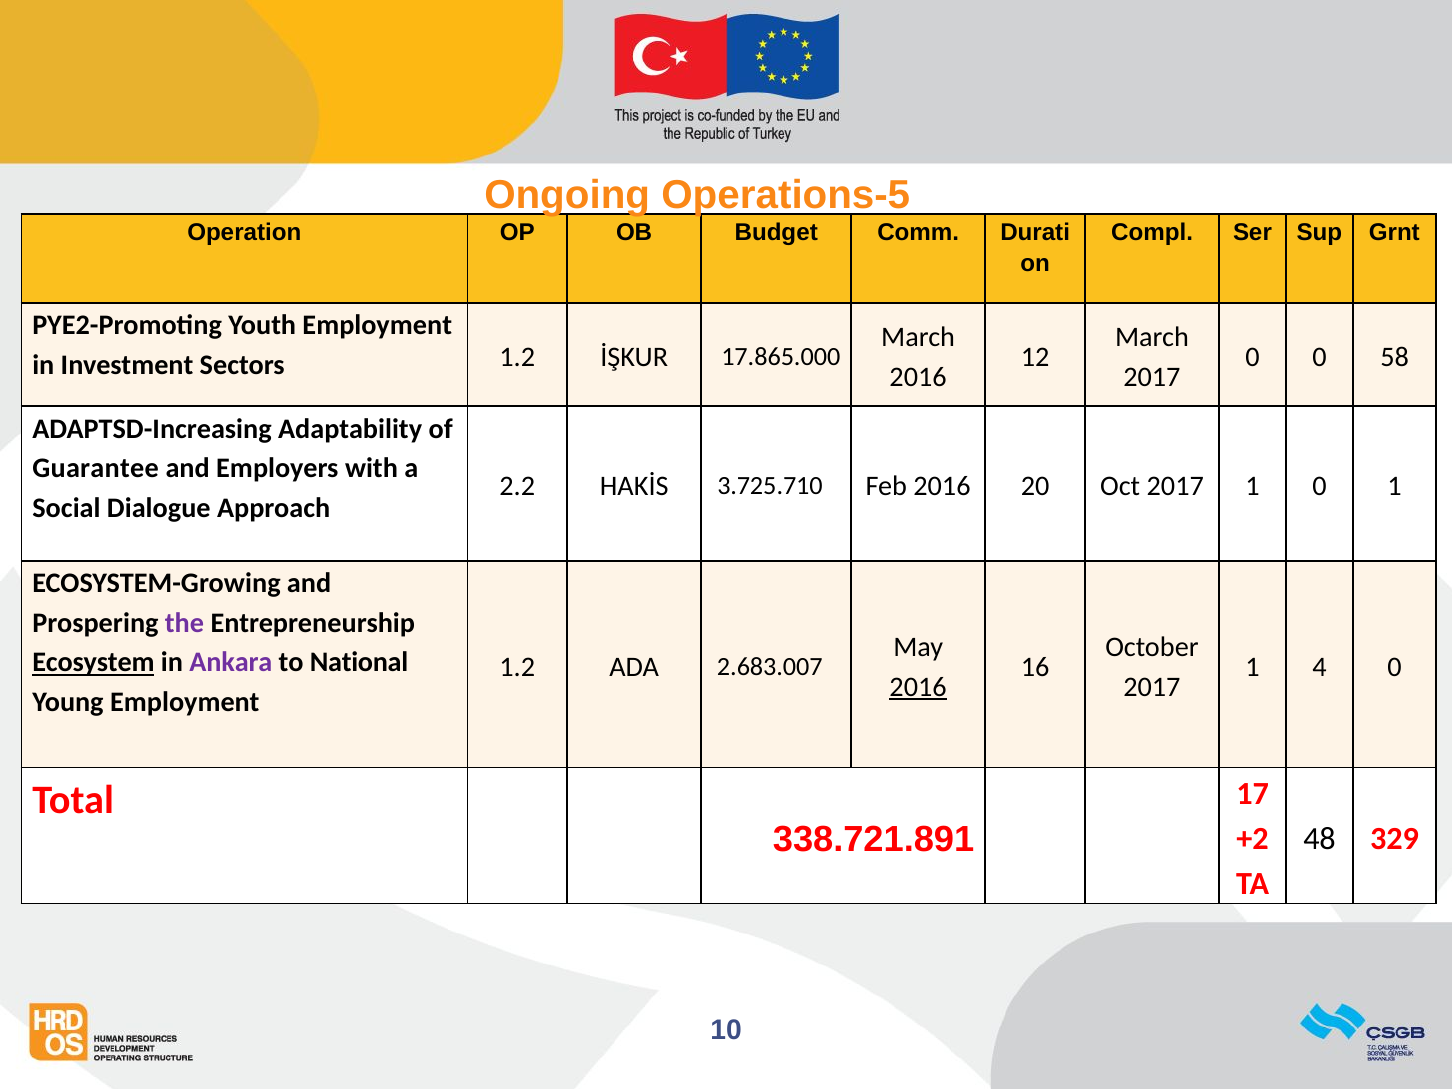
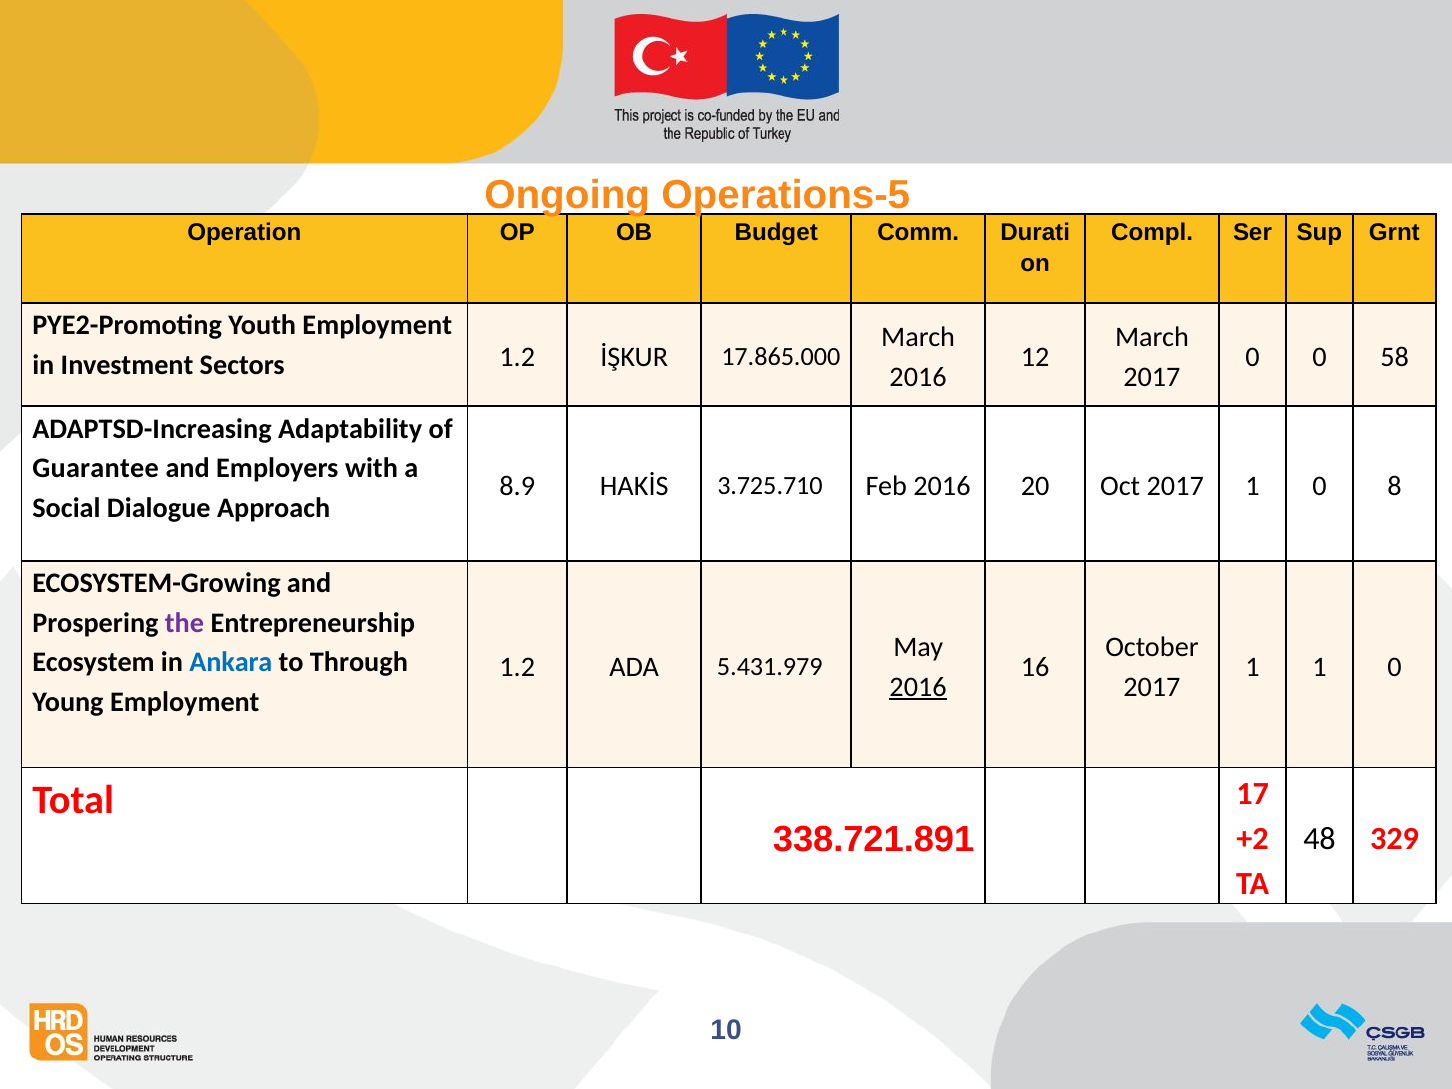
2.2: 2.2 -> 8.9 (517, 486)
0 1: 1 -> 8 (1395, 486)
Ecosystem underline: present -> none (93, 663)
Ankara colour: purple -> blue (231, 663)
National: National -> Through (359, 663)
2.683.007: 2.683.007 -> 5.431.979 (770, 667)
1 4: 4 -> 1 (1319, 667)
